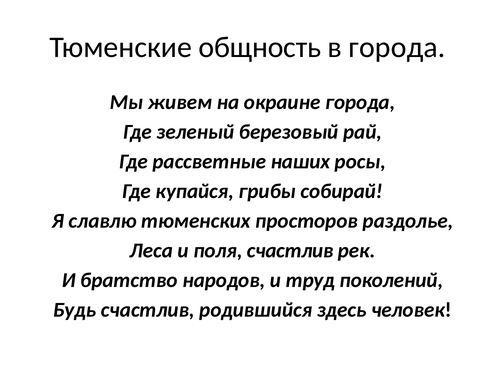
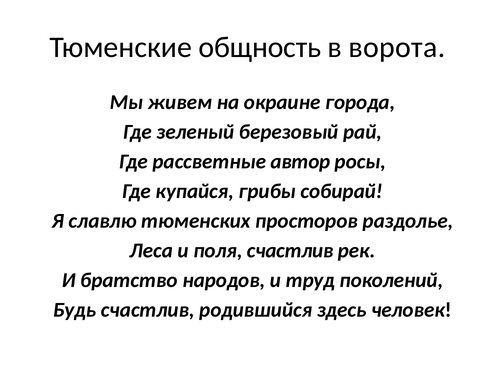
в города: города -> ворота (397, 47)
наших: наших -> автор (300, 161)
